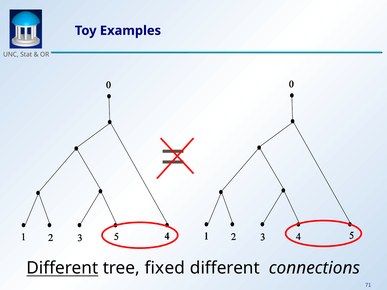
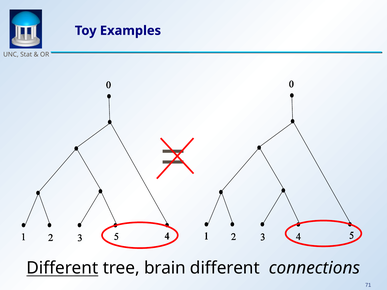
fixed: fixed -> brain (165, 268)
